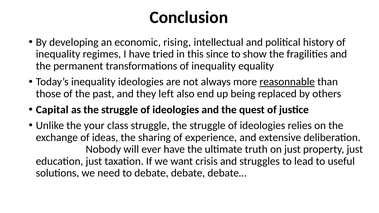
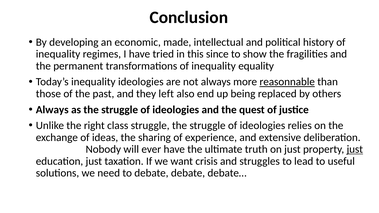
rising: rising -> made (177, 42)
Capital: Capital -> Always (52, 110)
your: your -> right (94, 126)
just underline: none -> present (355, 149)
